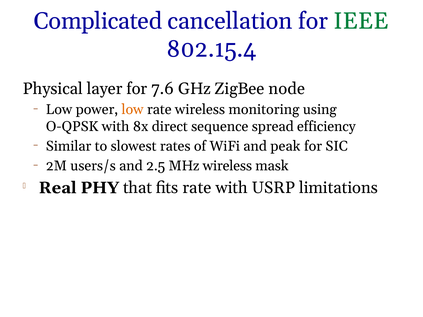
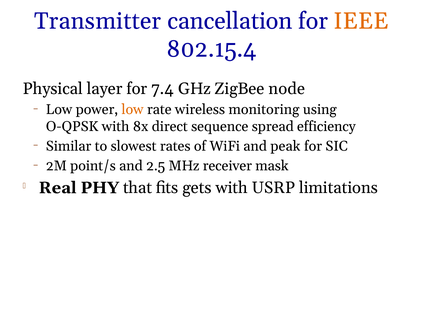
Complicated: Complicated -> Transmitter (98, 21)
IEEE colour: green -> orange (361, 21)
7.6: 7.6 -> 7.4 (163, 89)
users/s: users/s -> point/s (93, 166)
MHz wireless: wireless -> receiver (227, 166)
fits rate: rate -> gets (197, 188)
